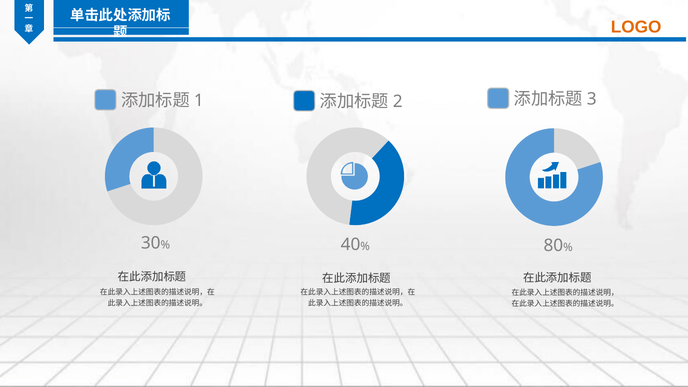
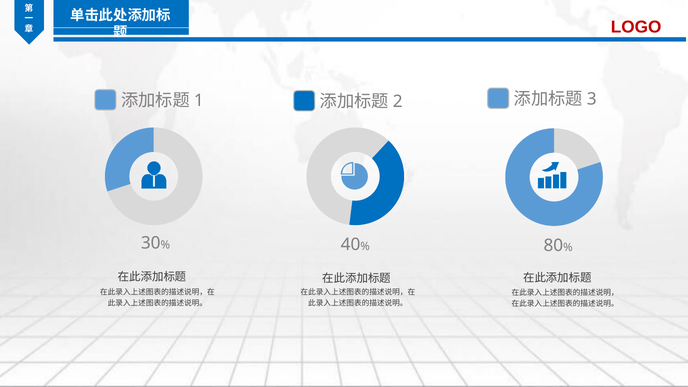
LOGO colour: orange -> red (636, 27)
